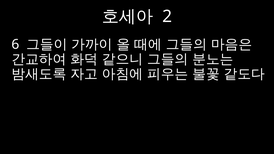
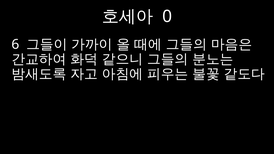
2: 2 -> 0 (167, 16)
